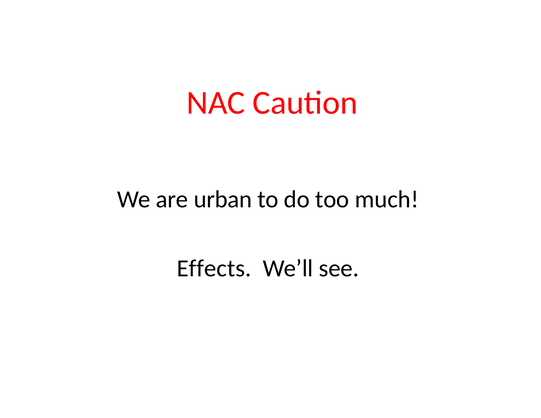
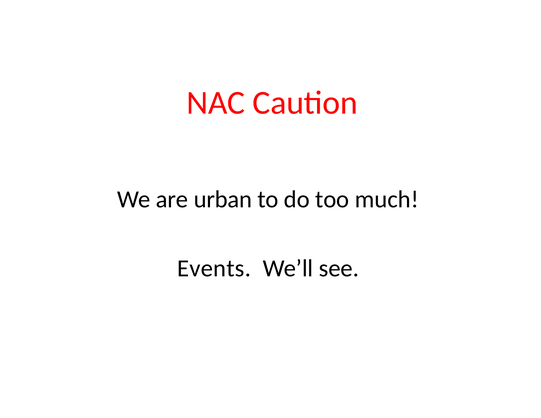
Effects: Effects -> Events (214, 268)
